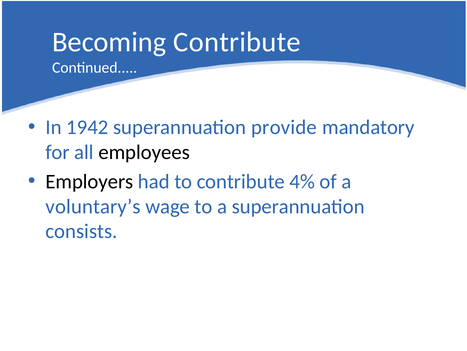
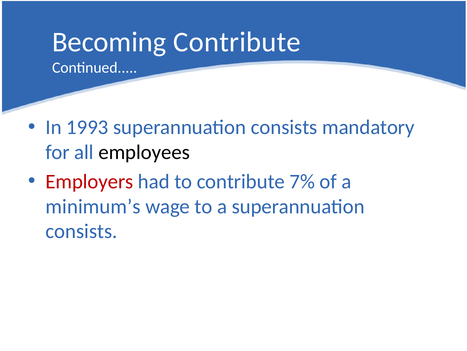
1942: 1942 -> 1993 (87, 127)
provide: provide -> consists (284, 127)
Employers colour: black -> red (89, 181)
4%: 4% -> 7% (302, 181)
voluntary’s: voluntary’s -> minimum’s (93, 206)
